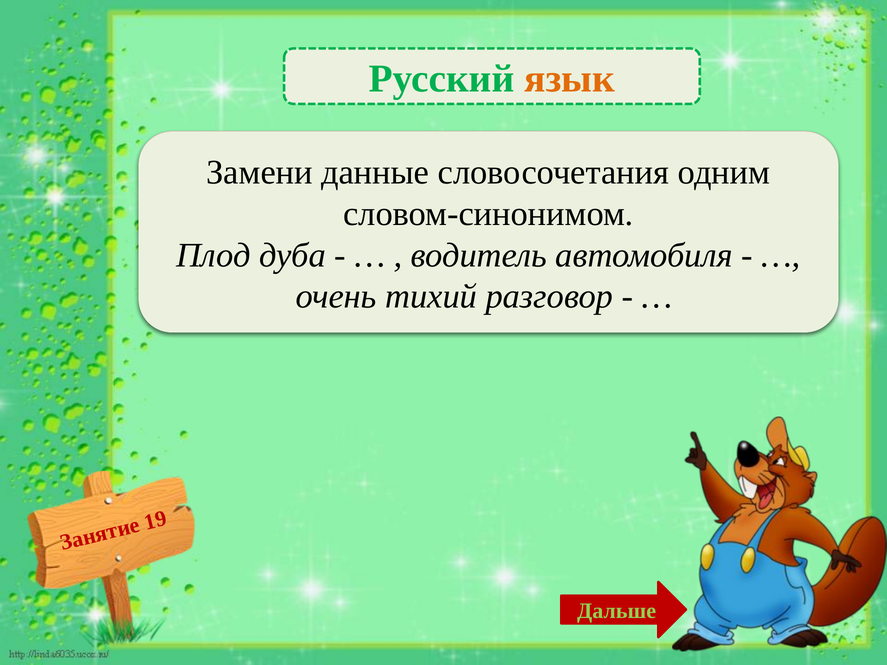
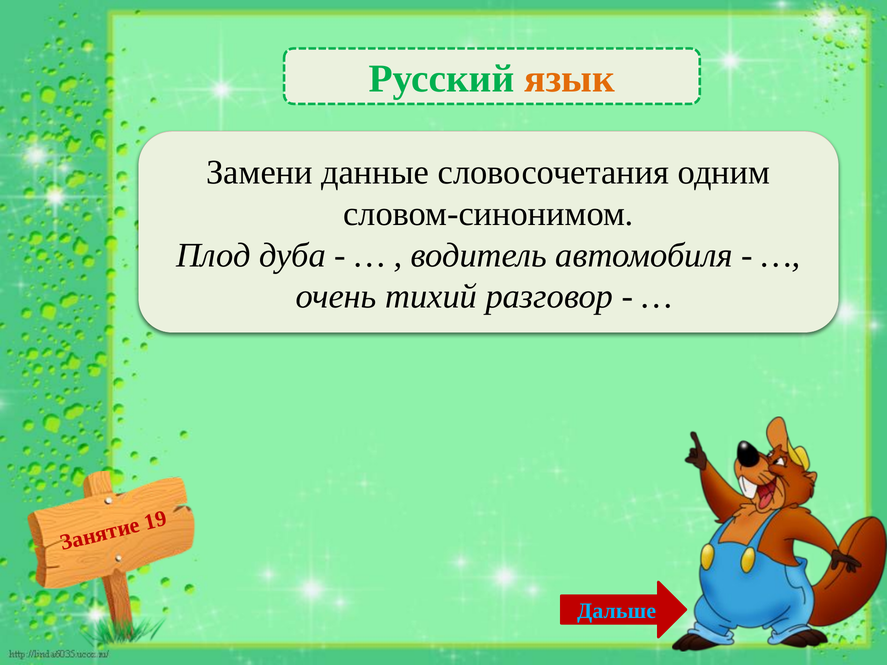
Дальше colour: light green -> light blue (617, 611)
